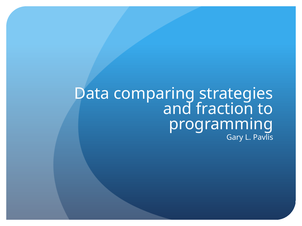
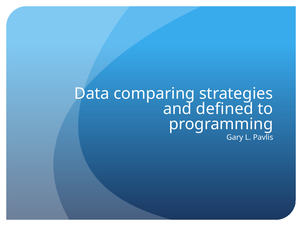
fraction: fraction -> defined (225, 109)
